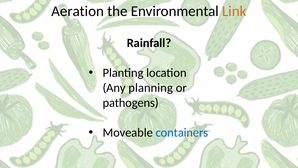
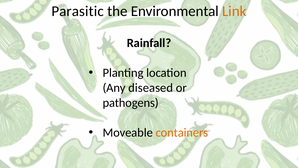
Aeration: Aeration -> Parasitic (78, 11)
planning: planning -> diseased (151, 88)
containers colour: blue -> orange (182, 132)
